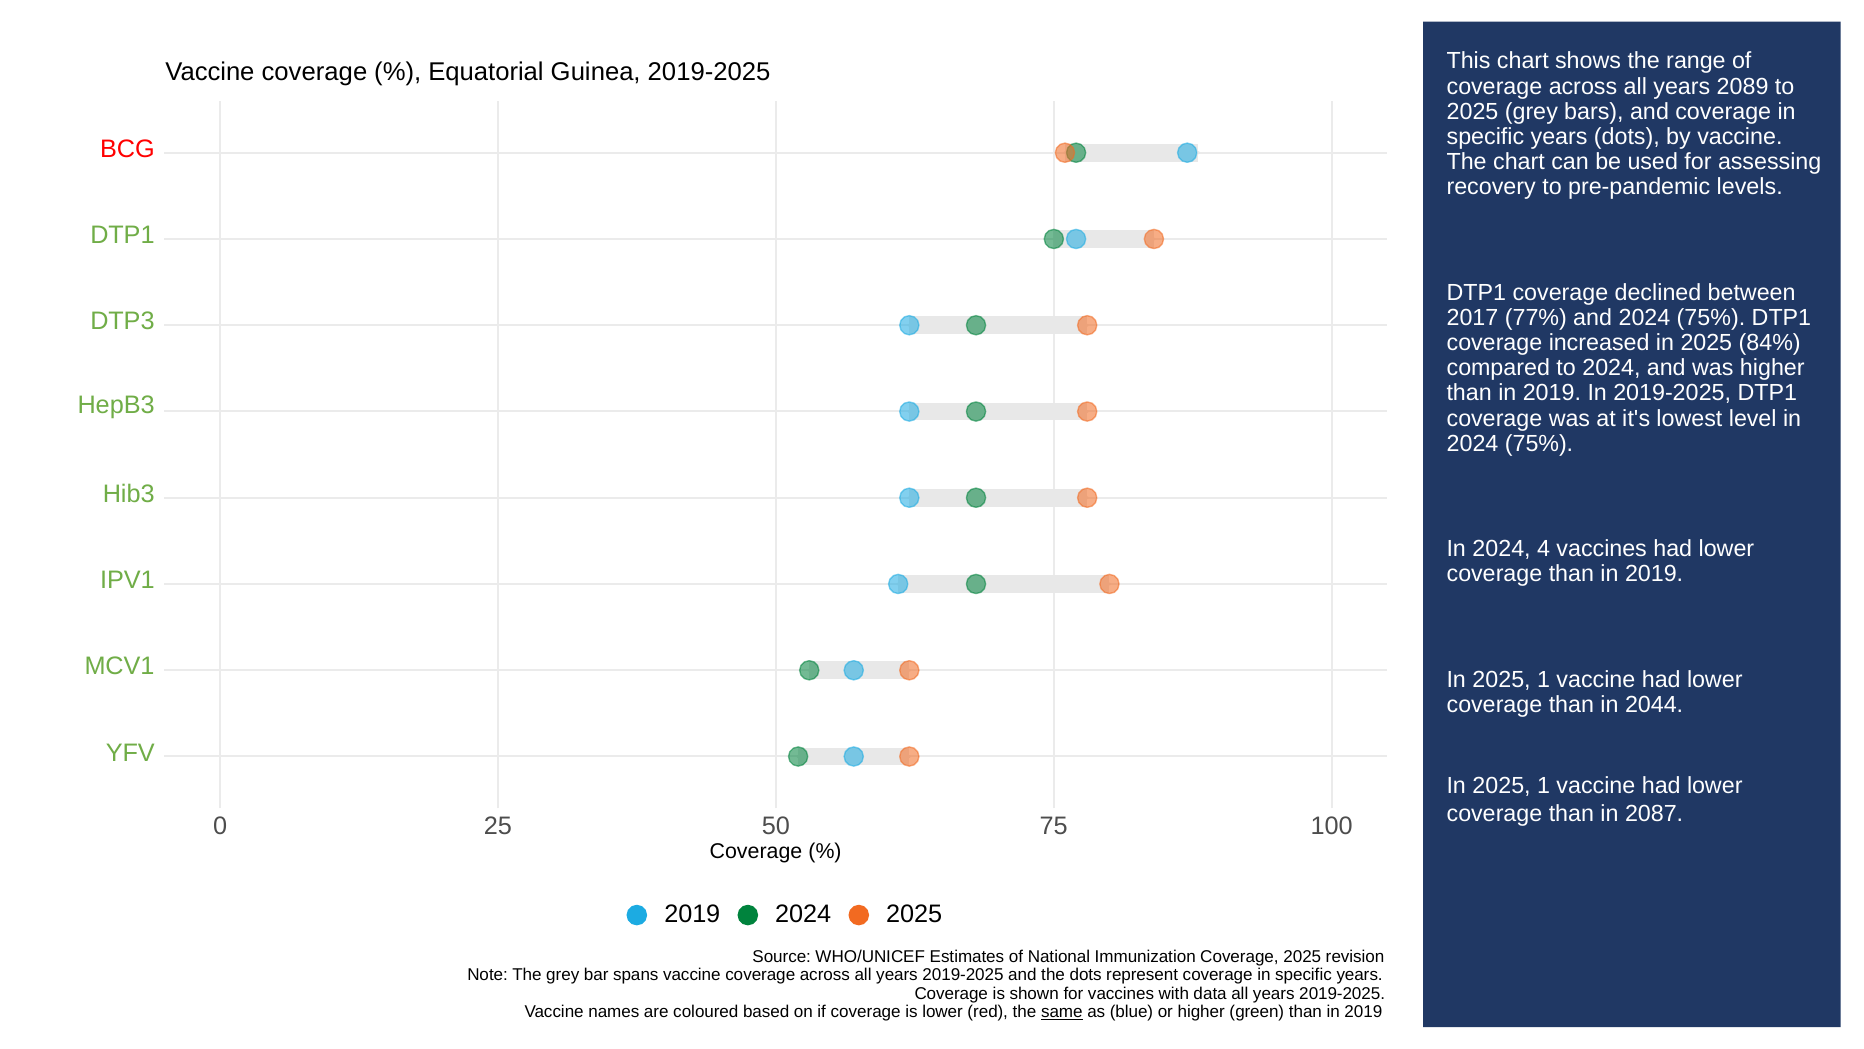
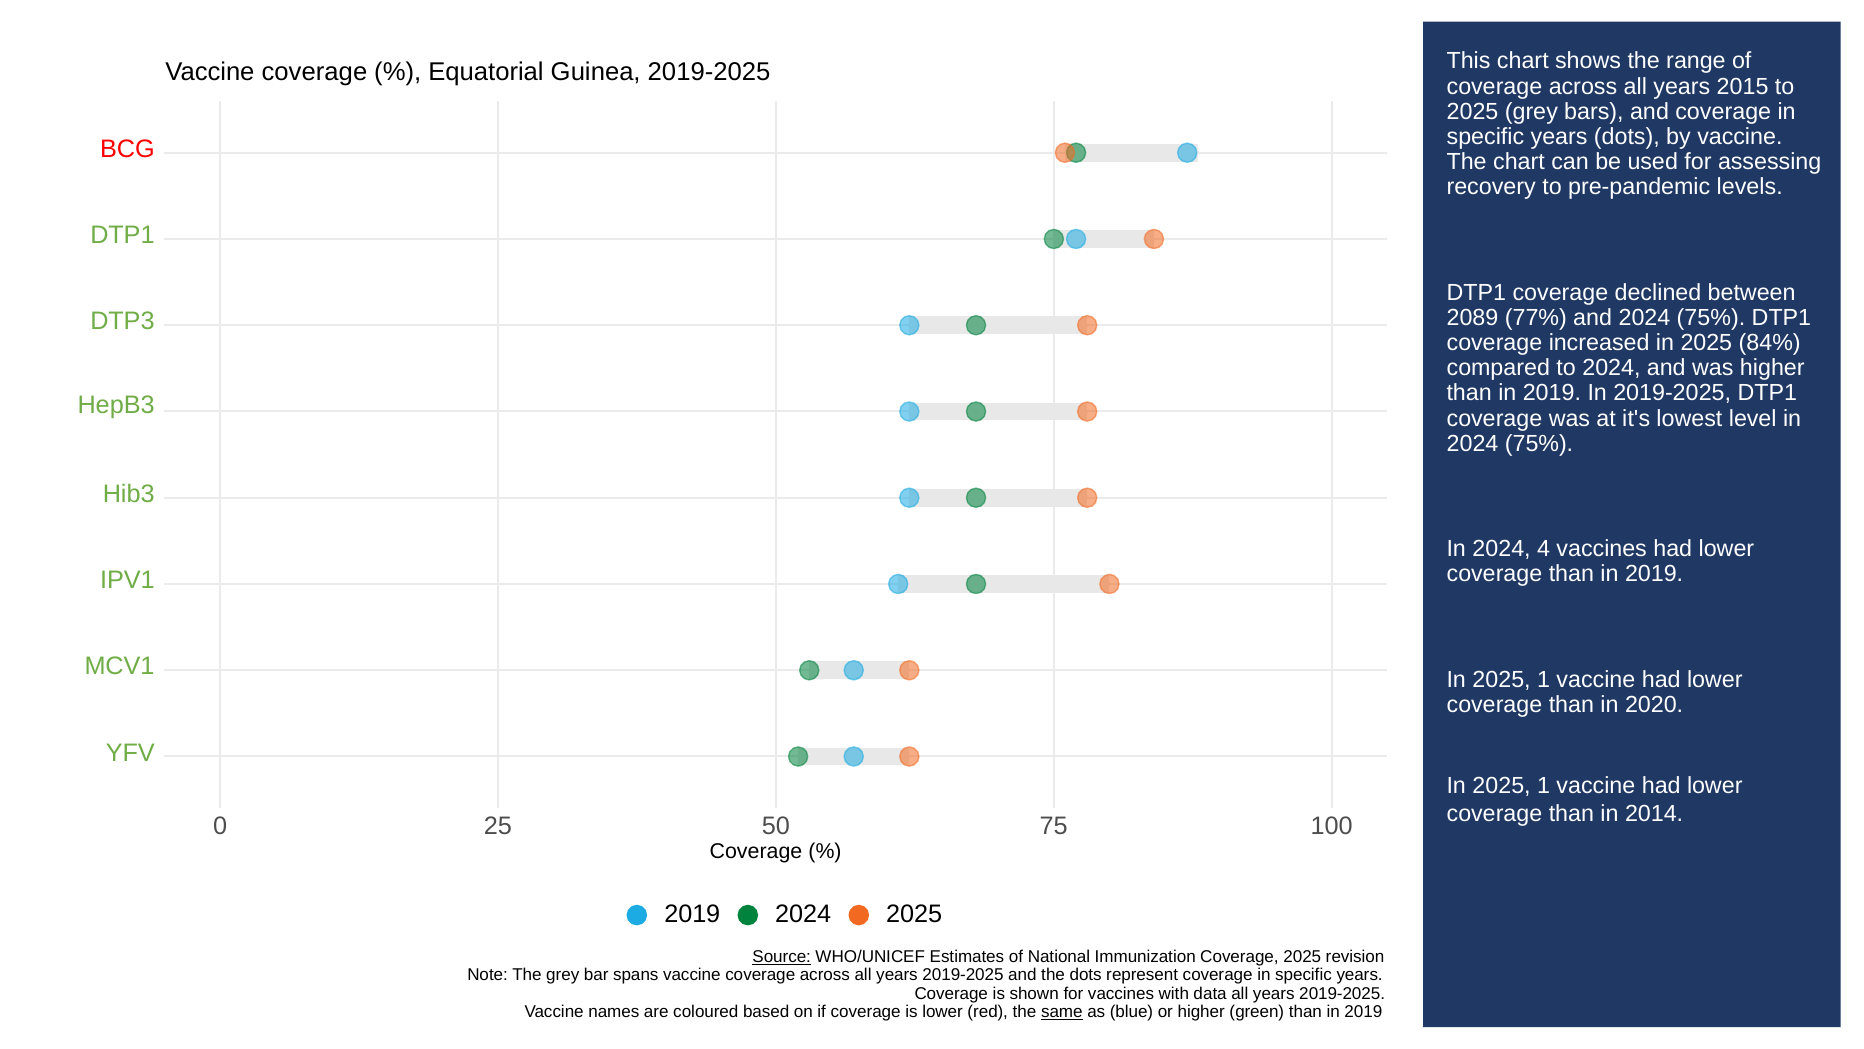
2089: 2089 -> 2015 (1743, 86)
2017: 2017 -> 2089 (1473, 318)
2044: 2044 -> 2020 (1654, 704)
2087: 2087 -> 2014 (1654, 813)
Source underline: none -> present (782, 956)
